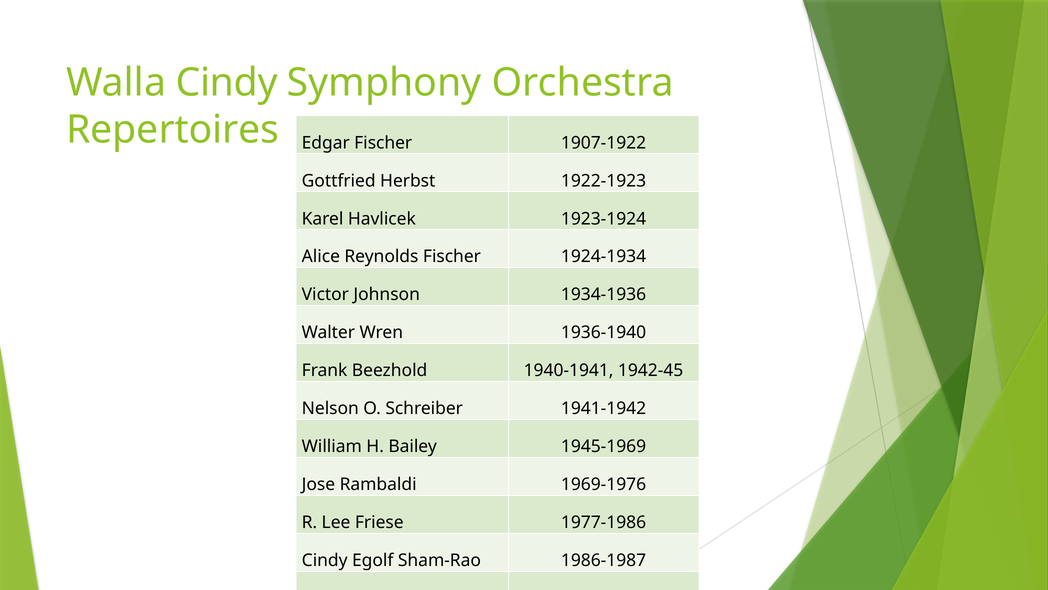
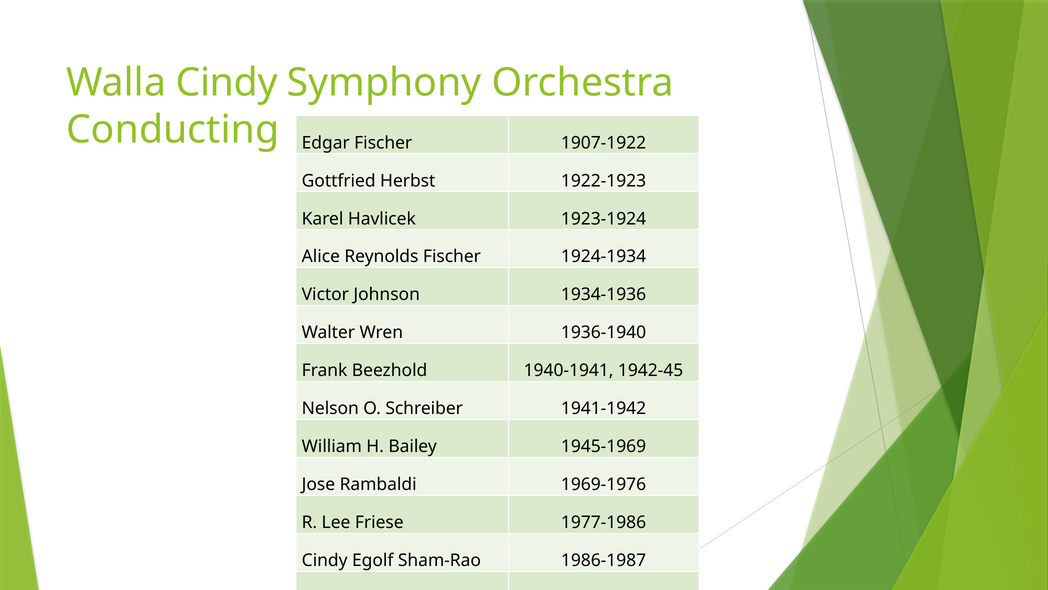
Repertoires: Repertoires -> Conducting (173, 130)
